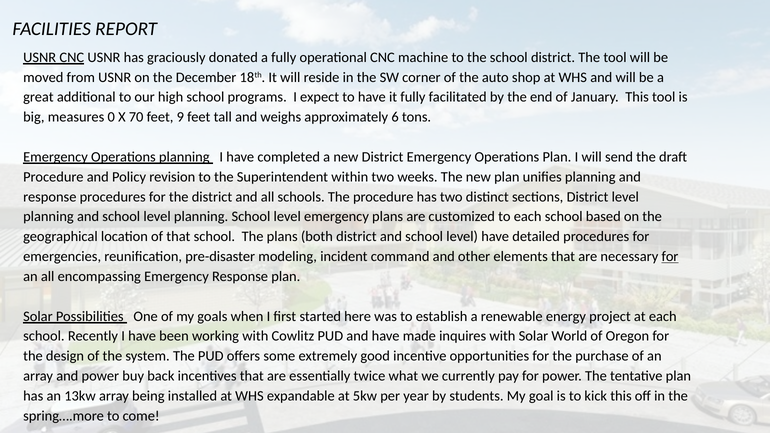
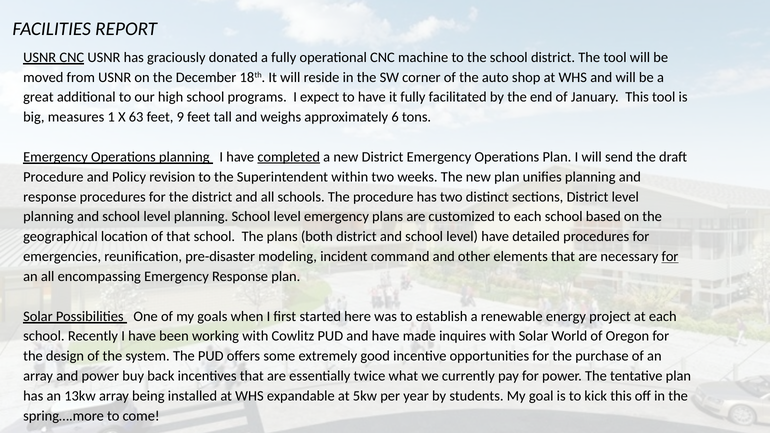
0: 0 -> 1 (111, 117)
70: 70 -> 63 (136, 117)
completed underline: none -> present (289, 157)
